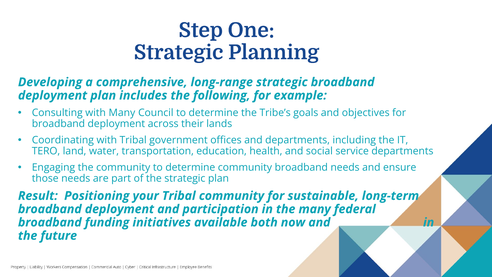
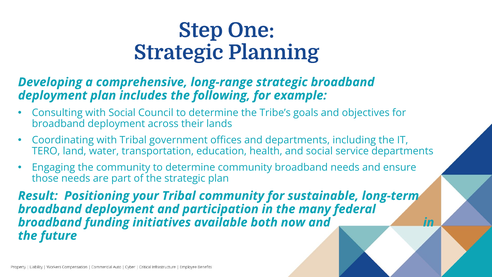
with Many: Many -> Social (122, 113)
